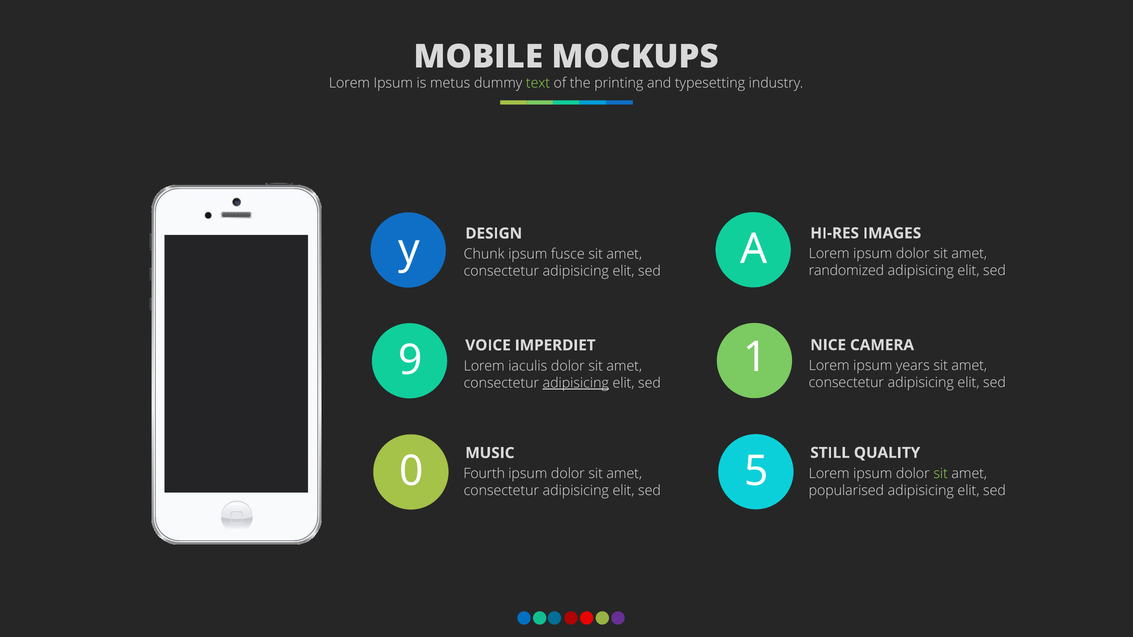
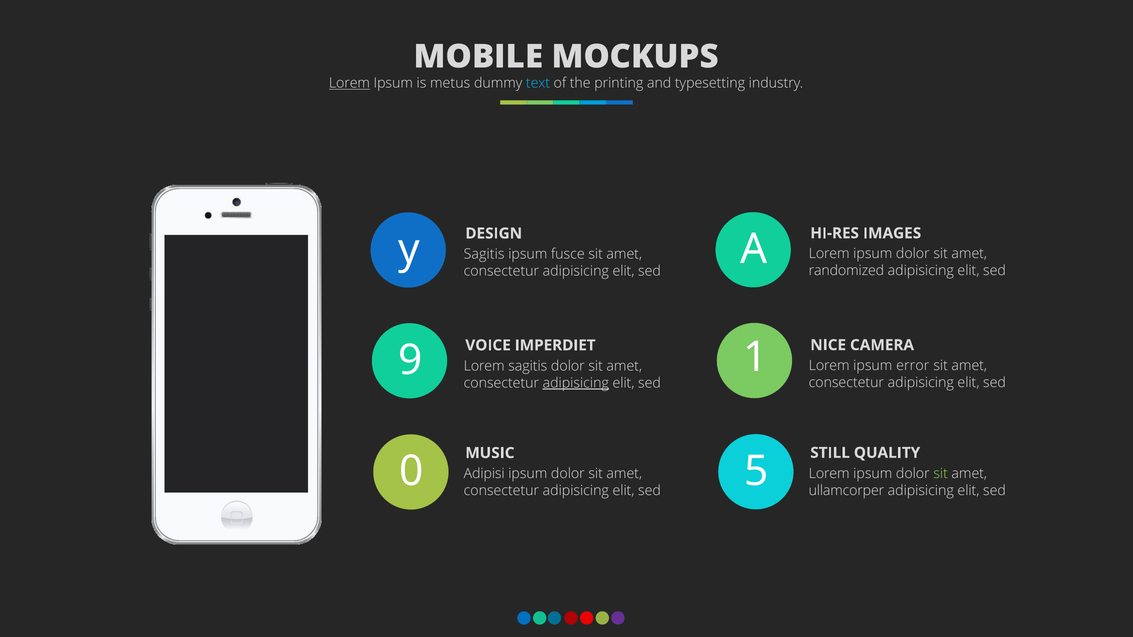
Lorem underline: none -> present (349, 83)
text colour: light green -> light blue (538, 83)
Chunk: Chunk -> Sagitis (484, 254)
years: years -> error (913, 366)
Lorem iaculis: iaculis -> sagitis (528, 366)
Fourth: Fourth -> Adipisi (484, 474)
popularised: popularised -> ullamcorper (846, 491)
